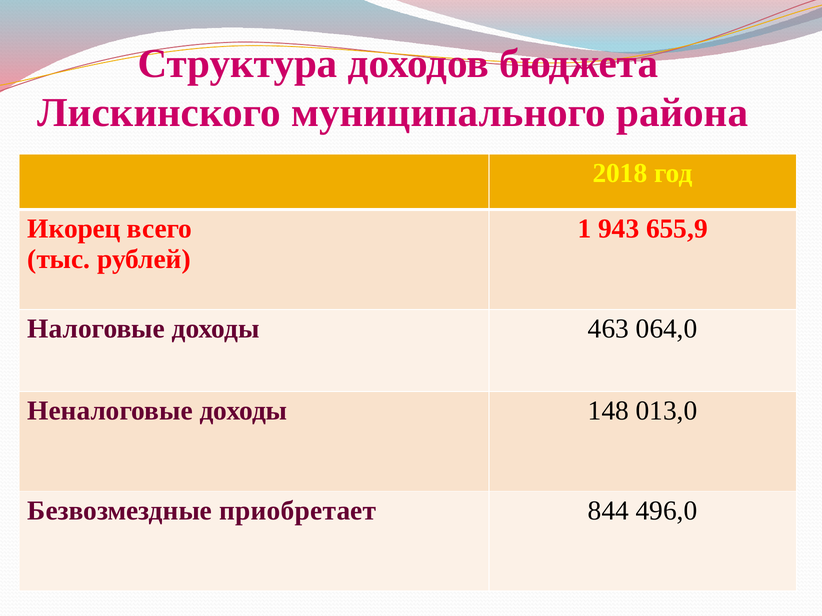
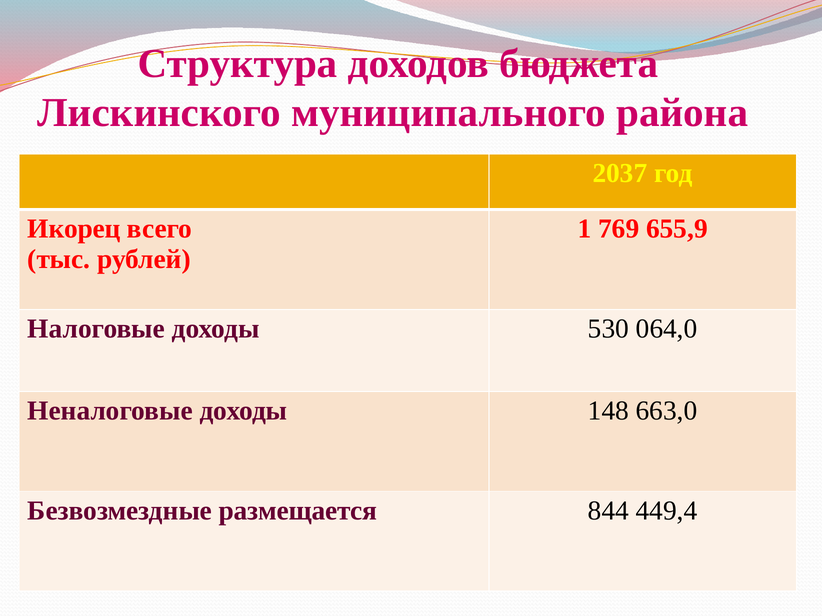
2018: 2018 -> 2037 (620, 174)
943: 943 -> 769 (619, 229)
463: 463 -> 530 (608, 329)
013,0: 013,0 -> 663,0 (667, 411)
приобретает: приобретает -> размещается (298, 511)
496,0: 496,0 -> 449,4 (667, 511)
